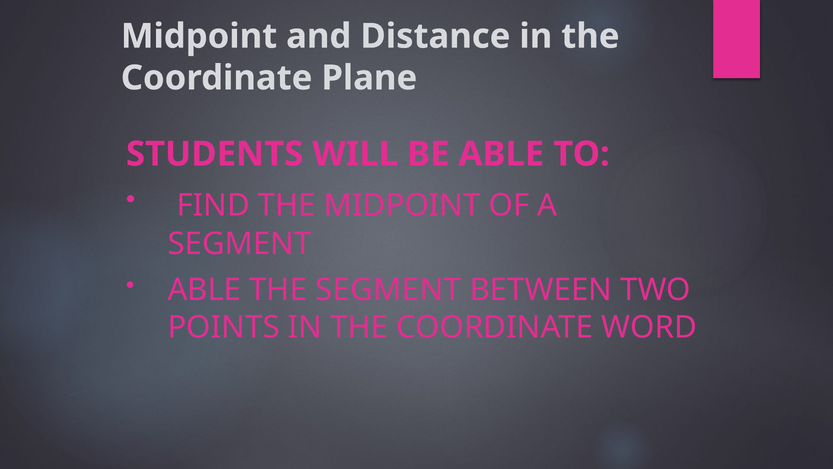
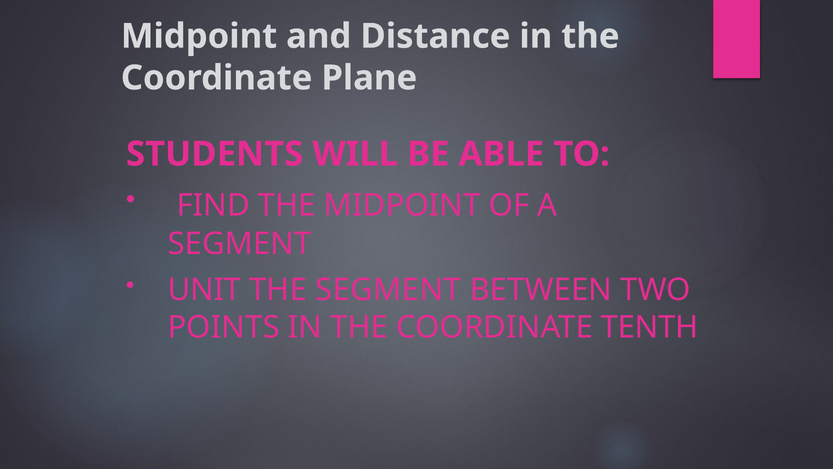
ABLE: ABLE -> UNIT (204, 290)
WORD: WORD -> TENTH (649, 327)
